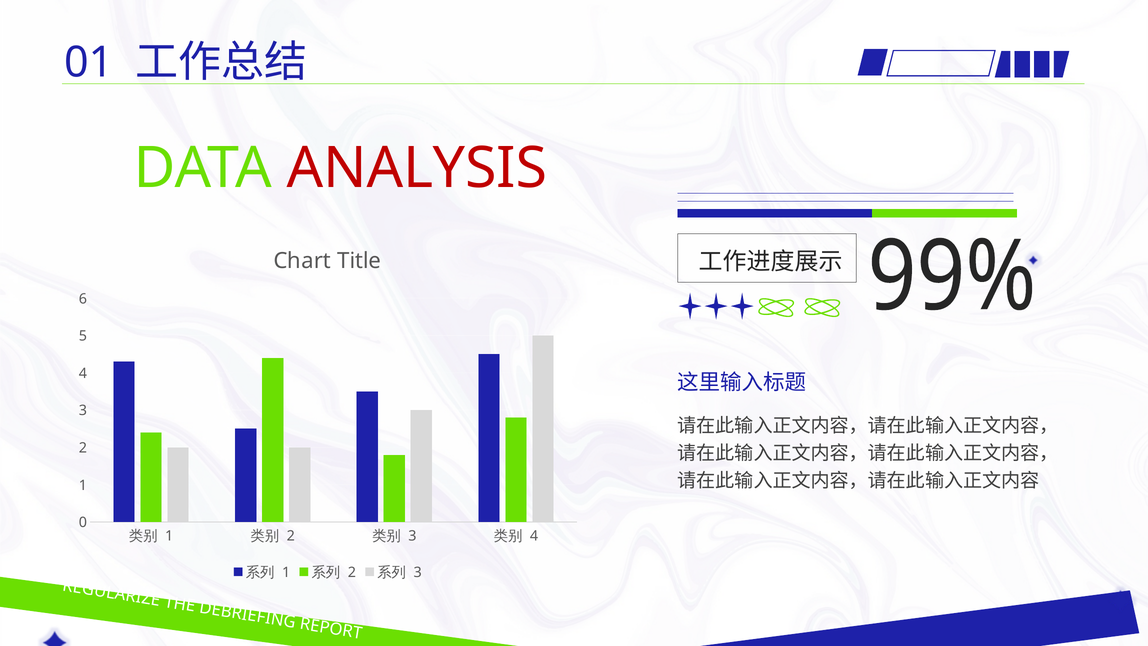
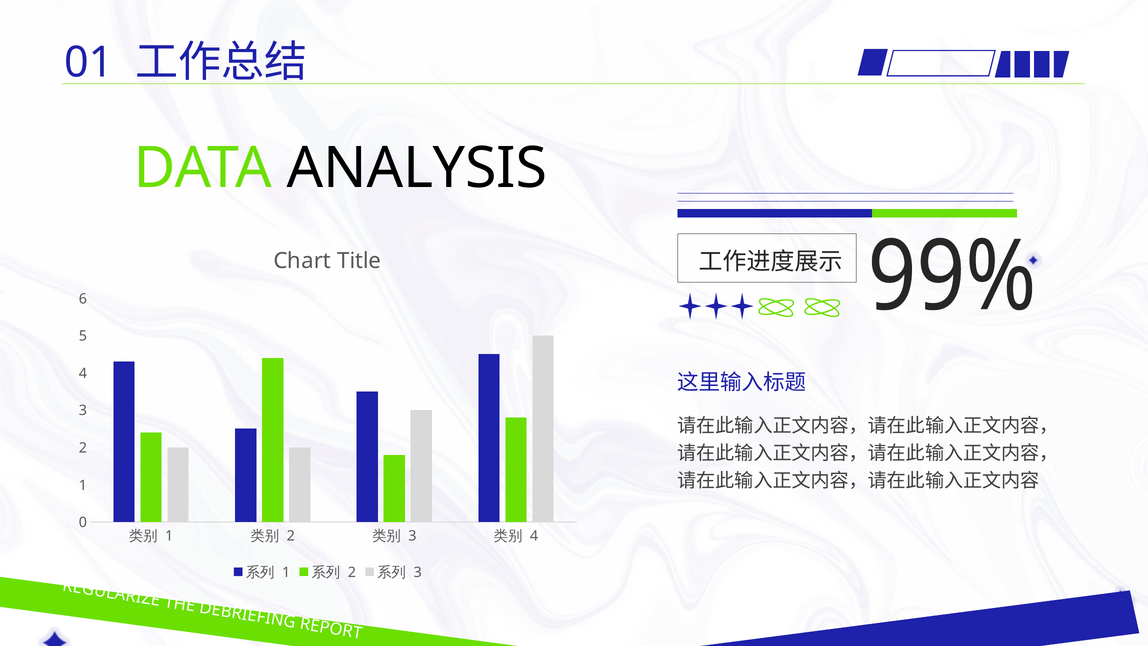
ANALYSIS colour: red -> black (417, 168)
